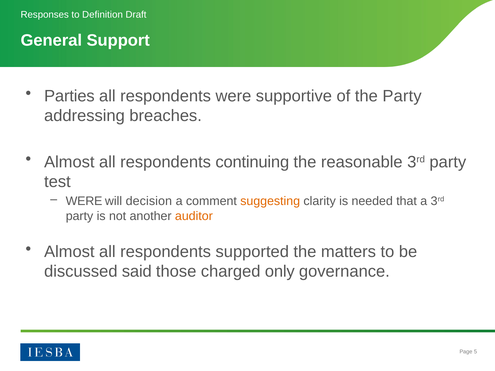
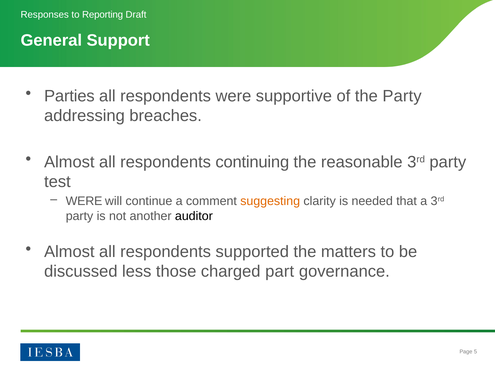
Definition: Definition -> Reporting (103, 15)
decision: decision -> continue (149, 201)
auditor colour: orange -> black (194, 216)
said: said -> less (137, 272)
only: only -> part (280, 272)
